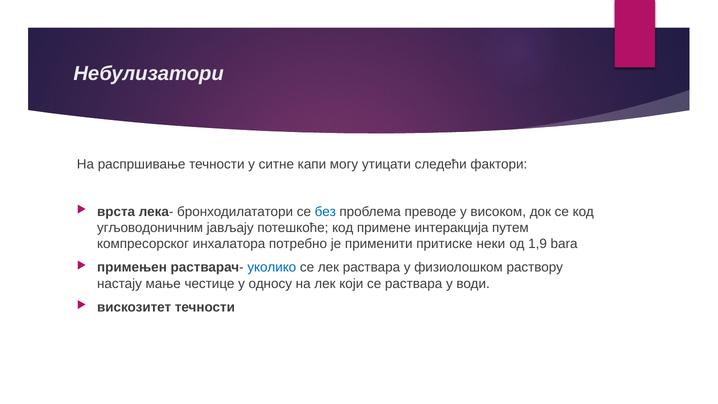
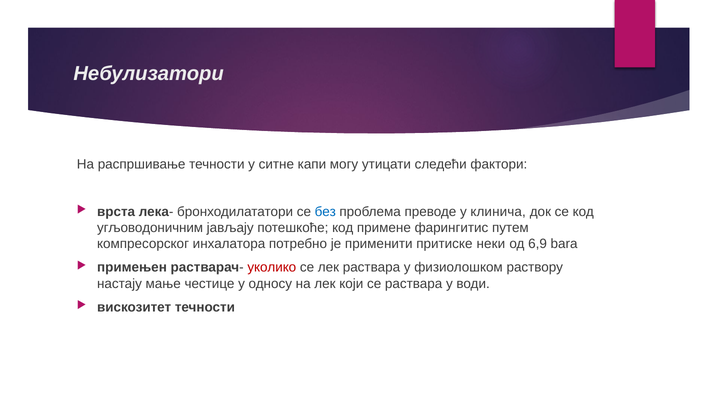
високом: високом -> клинича (498, 212)
интеракција: интеракција -> фарингитис (451, 228)
1,9: 1,9 -> 6,9 (538, 244)
уколико colour: blue -> red (272, 267)
